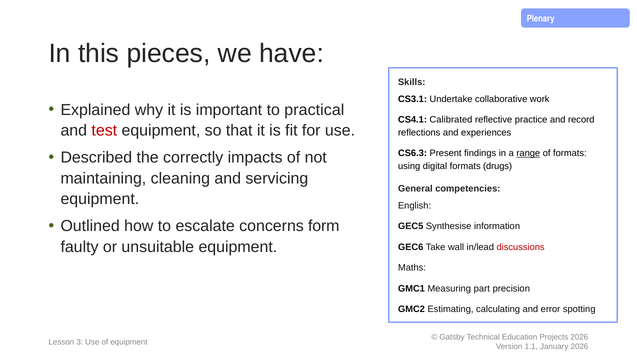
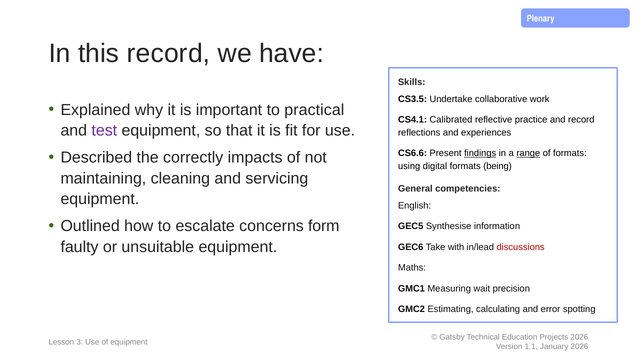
this pieces: pieces -> record (168, 54)
CS3.1: CS3.1 -> CS3.5 (413, 99)
test colour: red -> purple (104, 131)
CS6.3: CS6.3 -> CS6.6 (413, 154)
findings underline: none -> present (480, 154)
drugs: drugs -> being (498, 166)
wall: wall -> with (456, 247)
part: part -> wait (482, 289)
